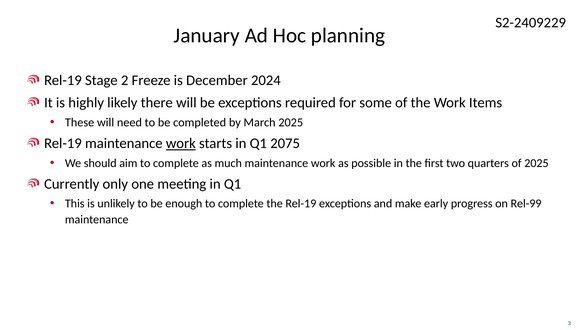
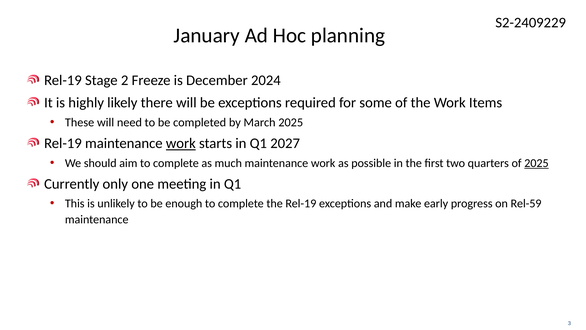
2075: 2075 -> 2027 (285, 143)
2025 underline: none -> present (536, 163)
Rel-99: Rel-99 -> Rel-59 (526, 203)
